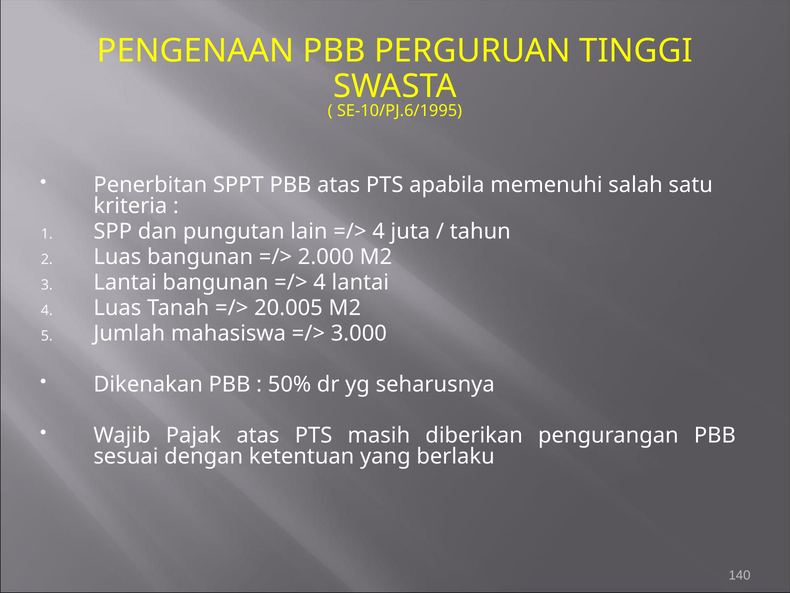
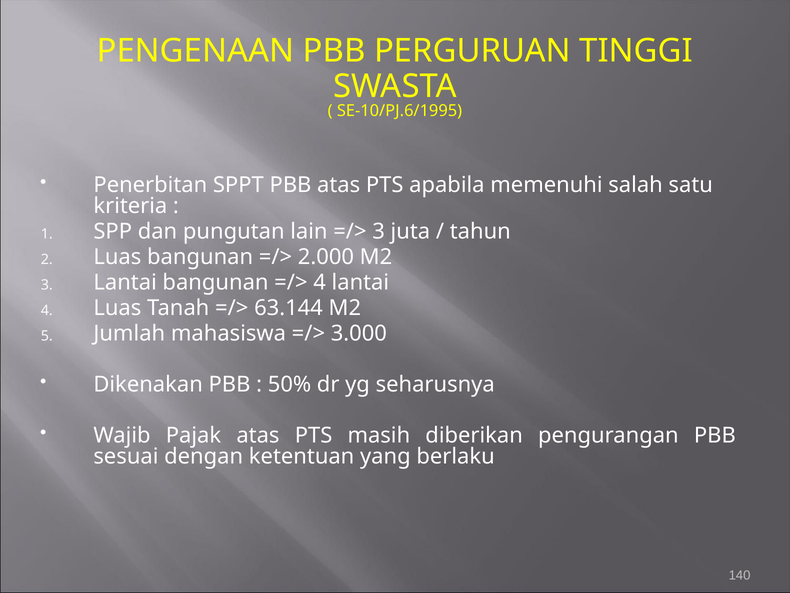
4: 4 -> 3 (379, 231)
20.005: 20.005 -> 63.144 (288, 308)
